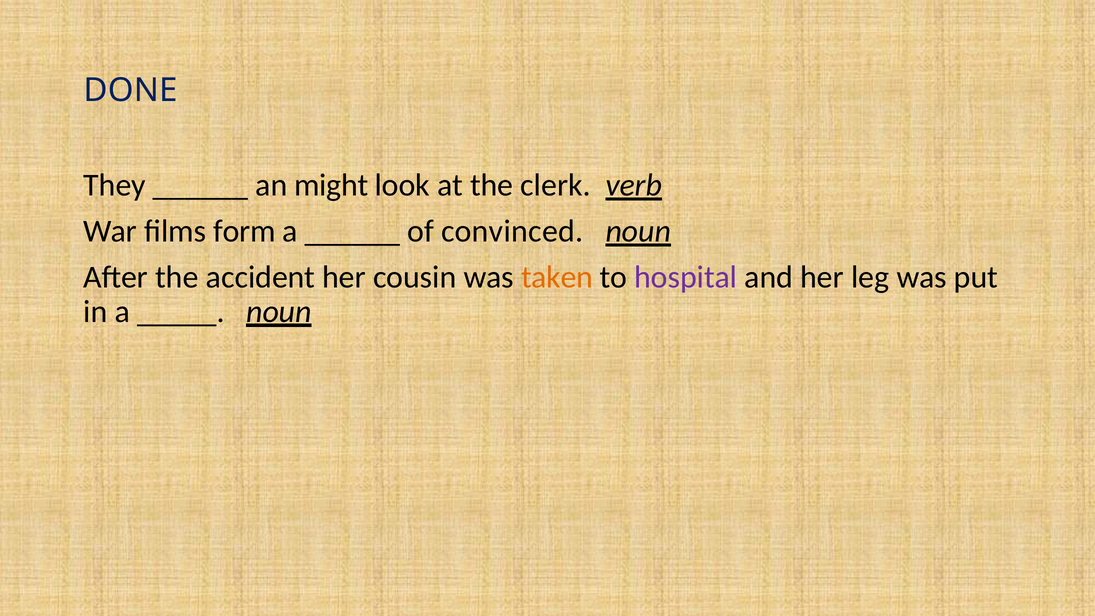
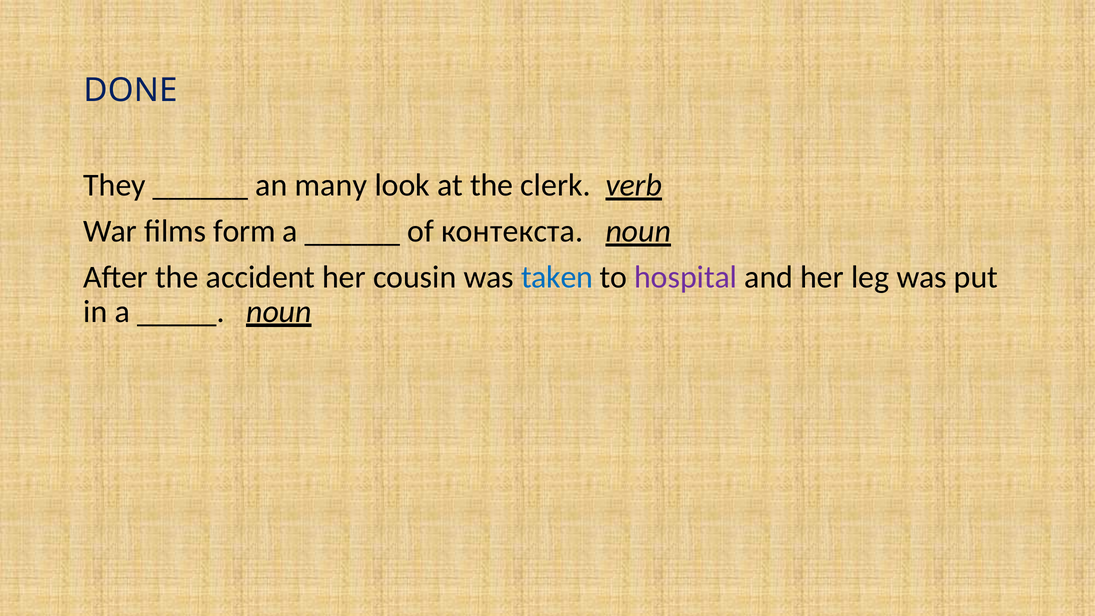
might: might -> many (331, 185)
convinced: convinced -> контекста (512, 231)
taken colour: orange -> blue (557, 277)
